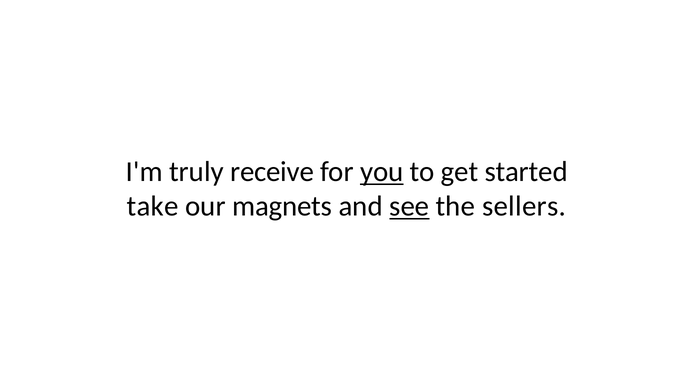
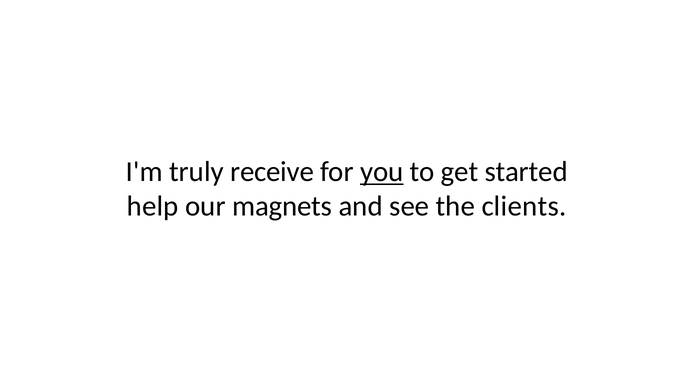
take: take -> help (153, 207)
see underline: present -> none (409, 207)
sellers: sellers -> clients (524, 207)
